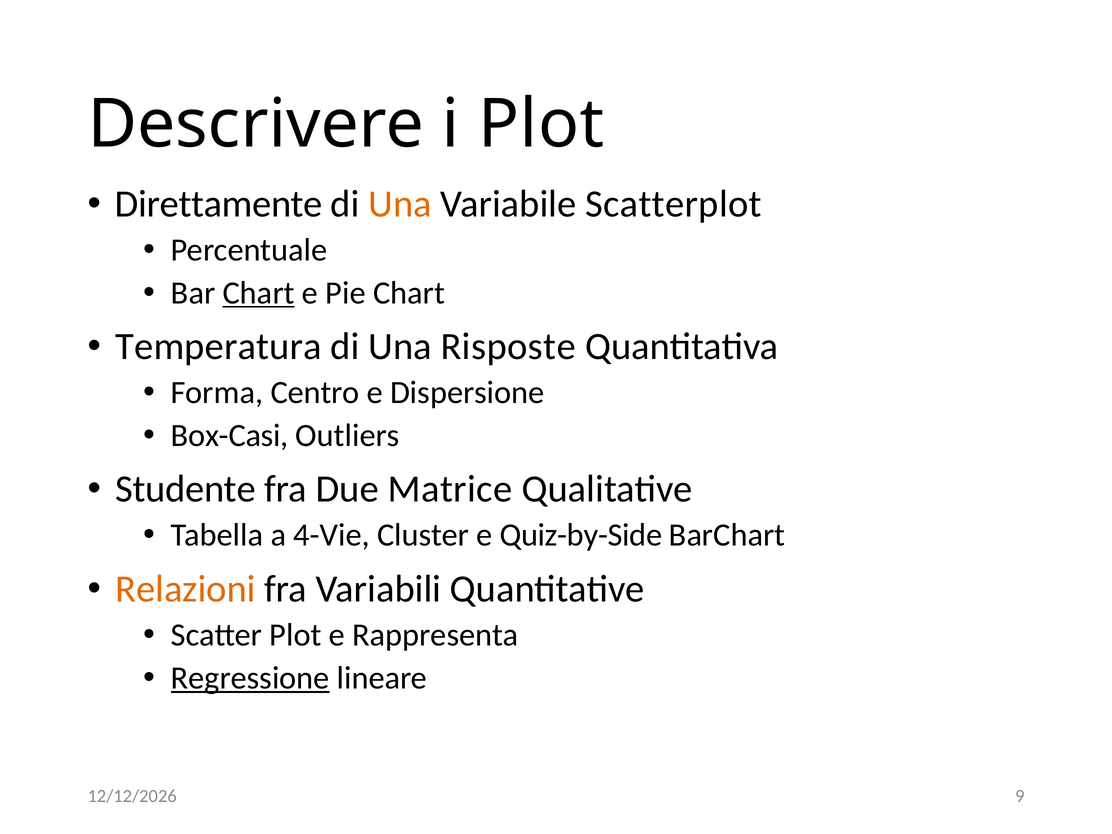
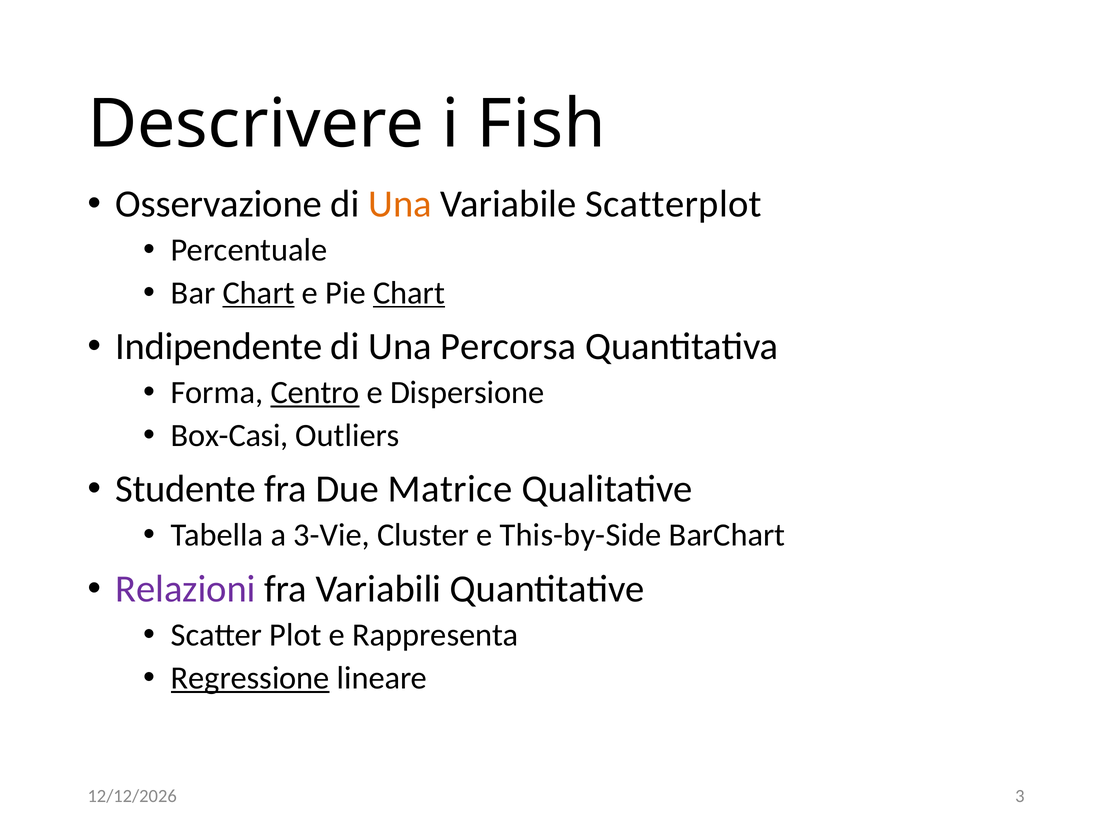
i Plot: Plot -> Fish (541, 125)
Direttamente: Direttamente -> Osservazione (219, 204)
Chart underline: none -> present (409, 293)
Temperatura: Temperatura -> Indipendente (219, 347)
Risposte: Risposte -> Percorsa (508, 347)
Centro underline: none -> present (315, 393)
4-Vie: 4-Vie -> 3-Vie (332, 535)
Quiz-by-Side: Quiz-by-Side -> This-by-Side (581, 535)
Relazioni colour: orange -> purple (185, 589)
9: 9 -> 3 (1020, 796)
